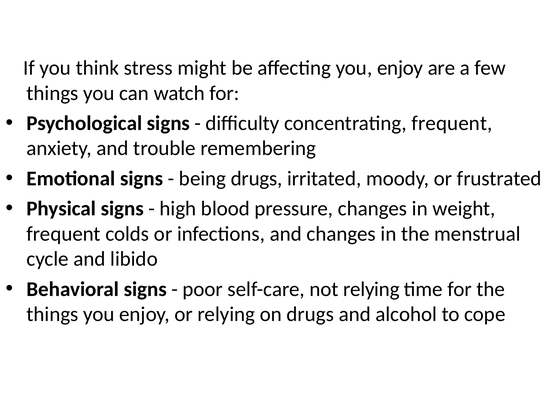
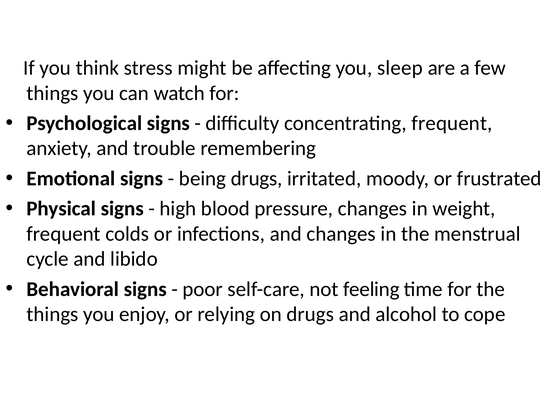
affecting you enjoy: enjoy -> sleep (400, 68)
not relying: relying -> feeling (371, 289)
